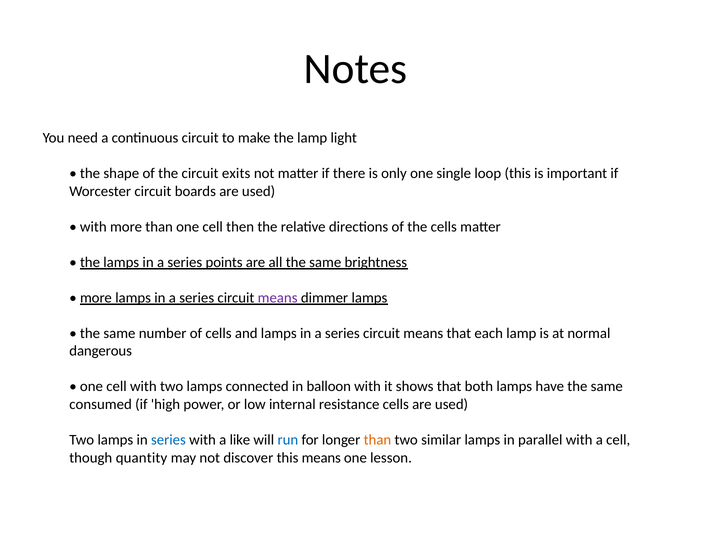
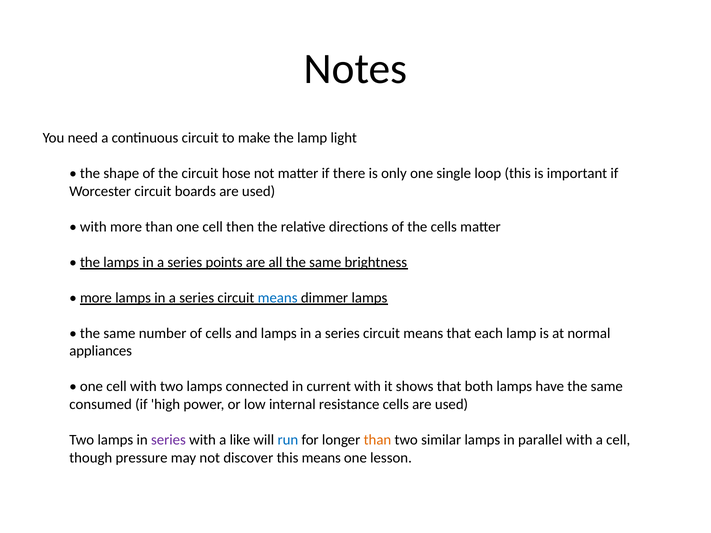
exits: exits -> hose (236, 173)
means colour: purple -> blue (278, 298)
dangerous: dangerous -> appliances (101, 351)
balloon: balloon -> current (329, 387)
series colour: blue -> purple (168, 440)
quantity: quantity -> pressure (142, 458)
